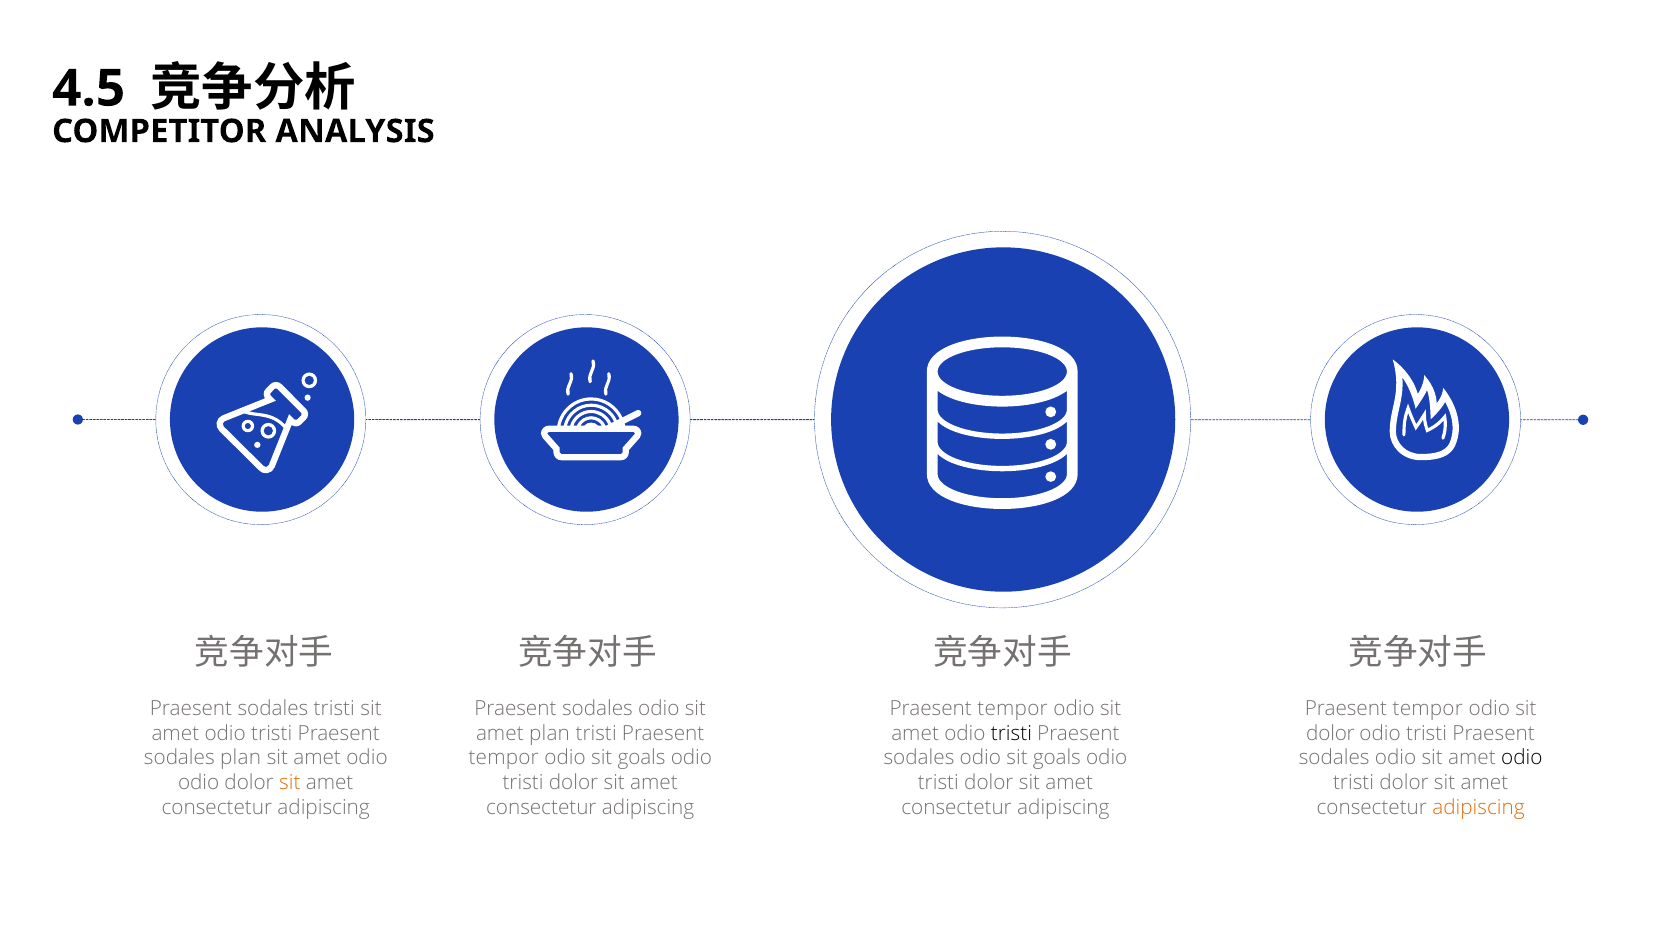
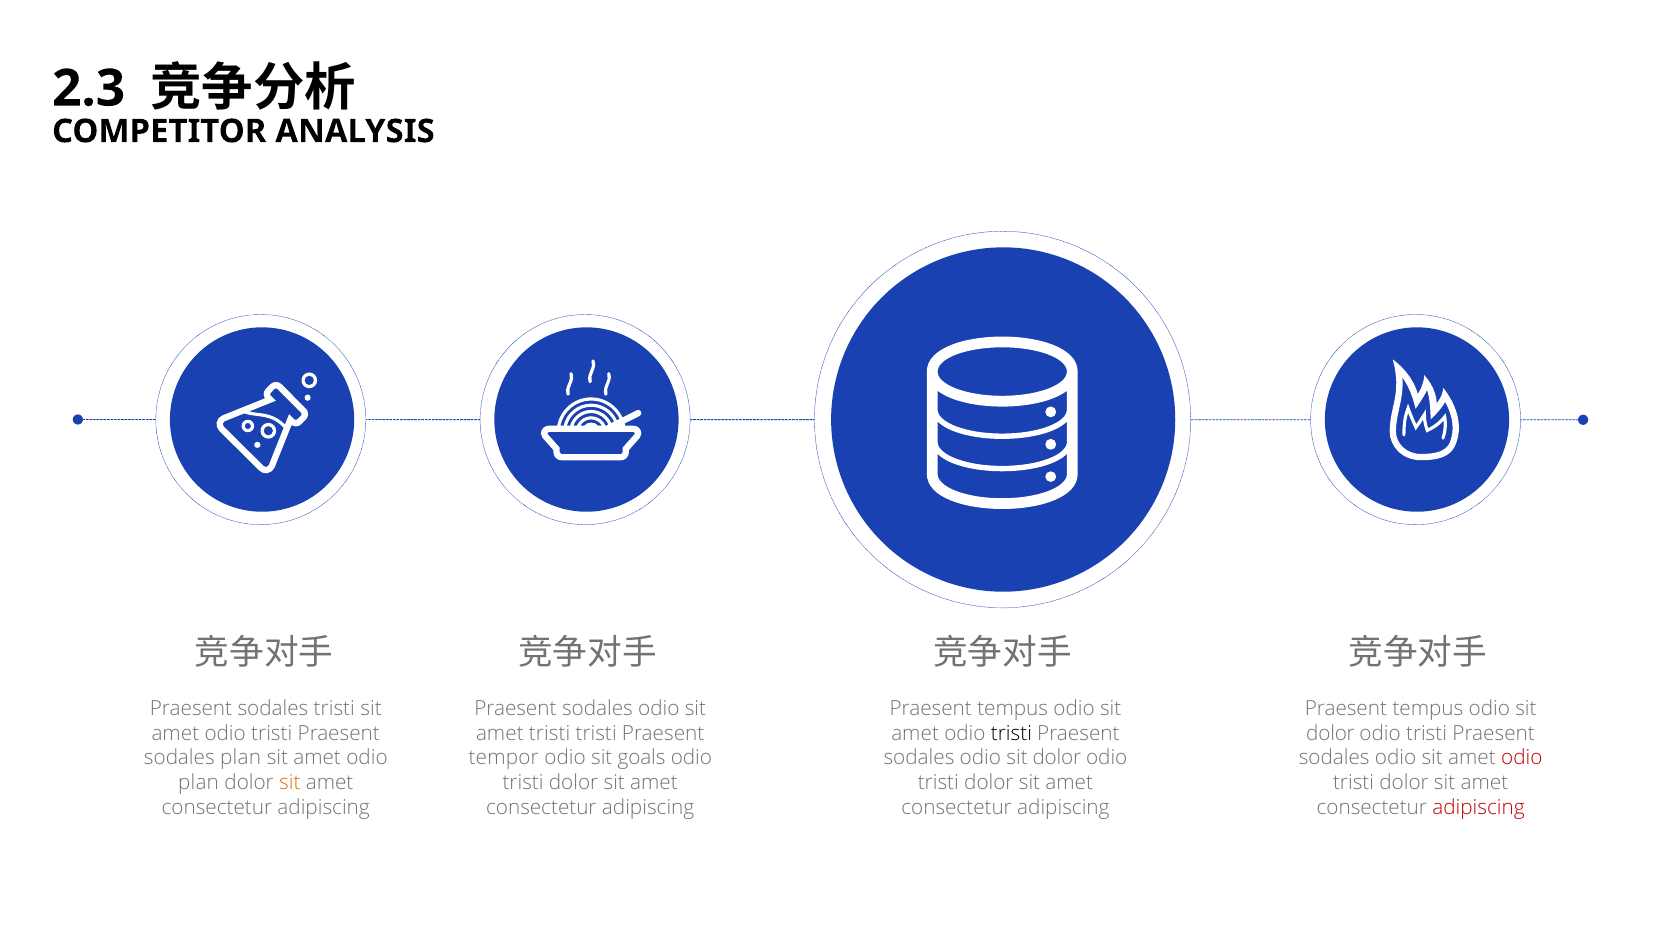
4.5: 4.5 -> 2.3 (89, 89)
tempor: tempor -> tempus (1013, 708)
tempor: tempor -> tempus (1428, 708)
amet plan: plan -> tristi (550, 733)
sodales odio sit goals: goals -> dolor (1057, 758)
odio colour: black -> red (1522, 758)
odio: odio -> plan (199, 782)
adipiscing colour: orange -> red (1479, 807)
